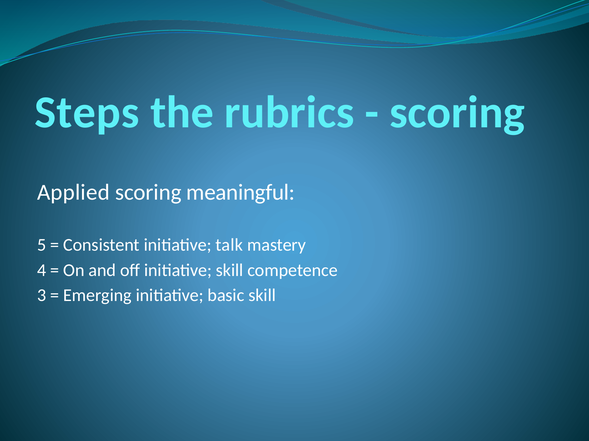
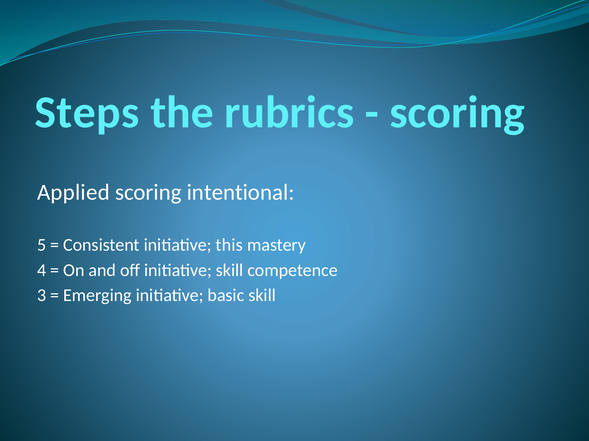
meaningful: meaningful -> intentional (241, 192)
talk: talk -> this (229, 245)
